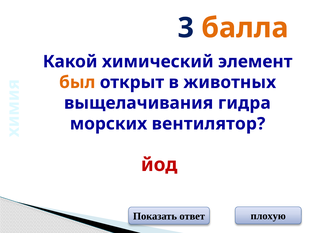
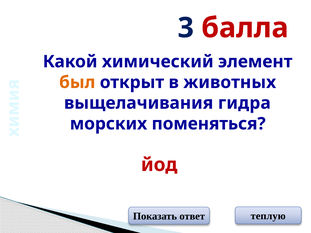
балла colour: orange -> red (245, 28)
вентилятор: вентилятор -> поменяться (209, 124)
плохую: плохую -> теплую (268, 216)
